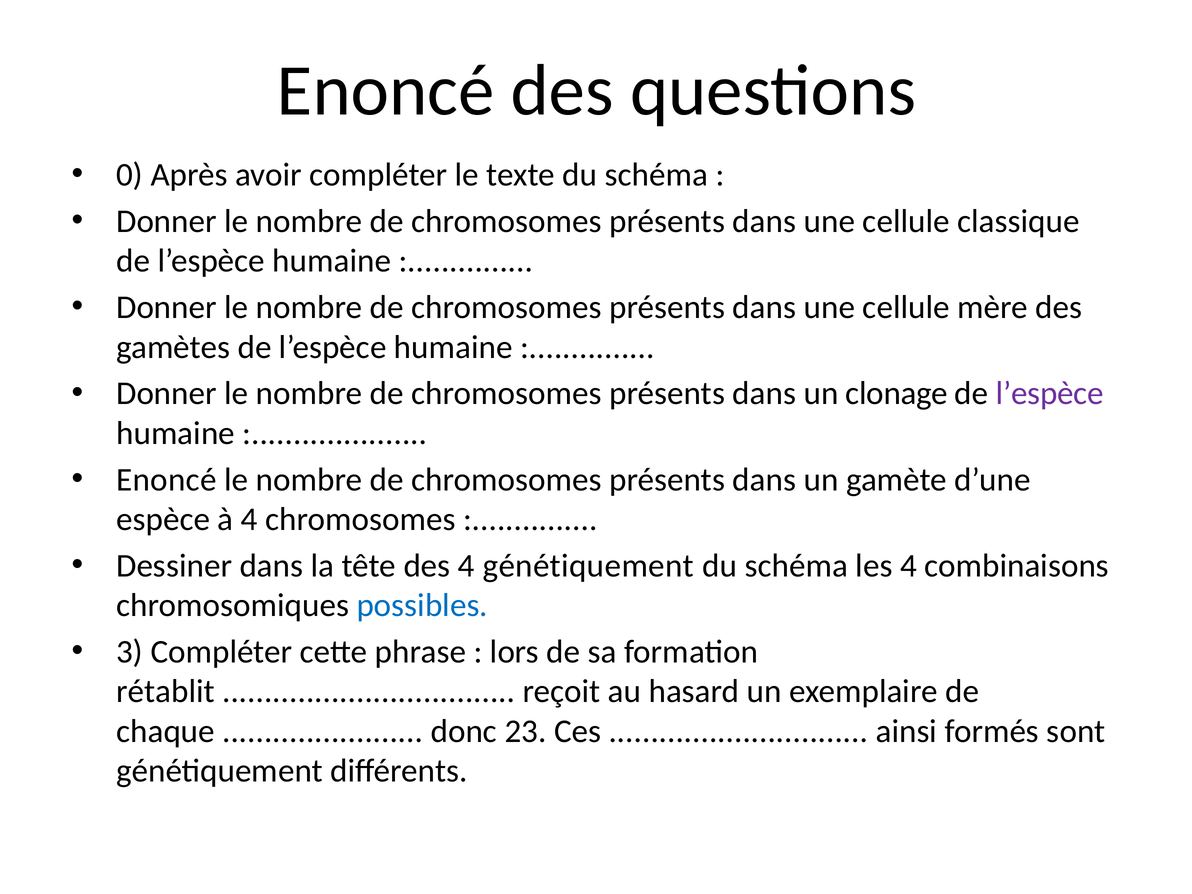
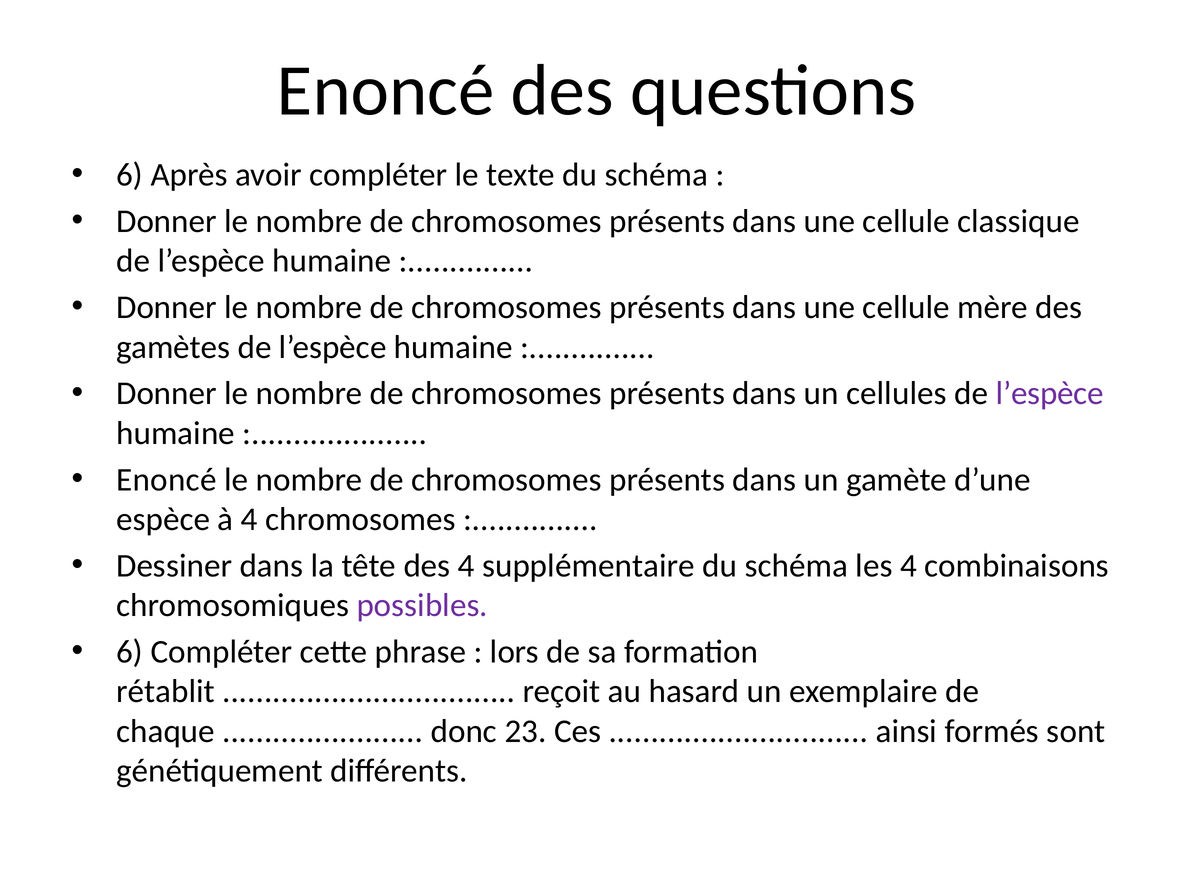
0: 0 -> 6 (130, 175)
clonage: clonage -> cellules (896, 393)
4 génétiquement: génétiquement -> supplémentaire (588, 566)
possibles colour: blue -> purple (422, 605)
3: 3 -> 6 (130, 652)
